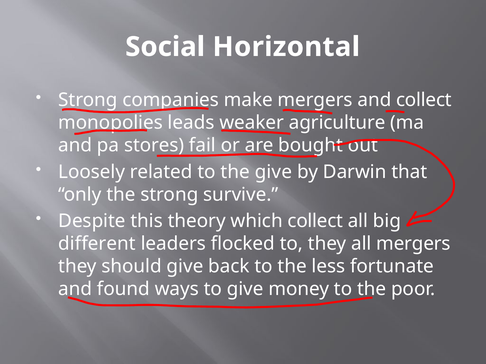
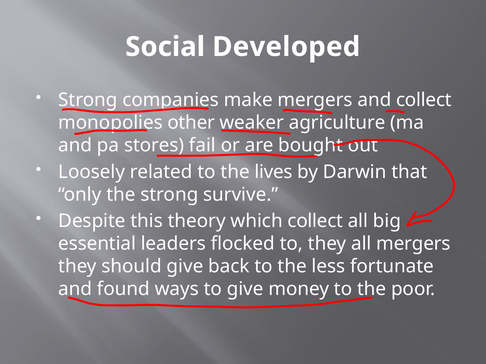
Horizontal: Horizontal -> Developed (286, 47)
leads: leads -> other (191, 123)
the give: give -> lives (274, 172)
different: different -> essential (97, 244)
